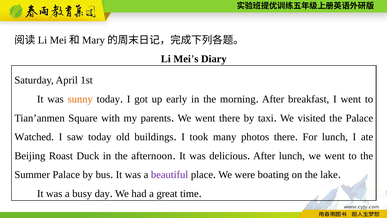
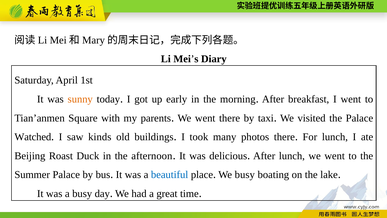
saw today: today -> kinds (100, 137)
beautiful colour: purple -> blue (170, 174)
We were: were -> busy (245, 174)
